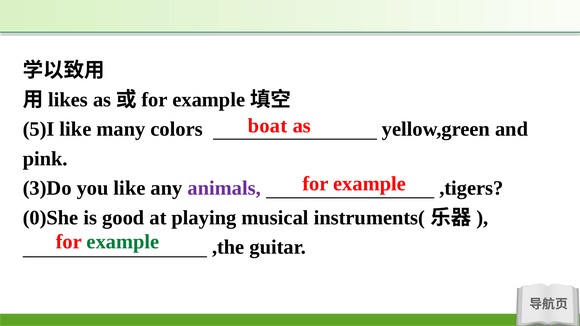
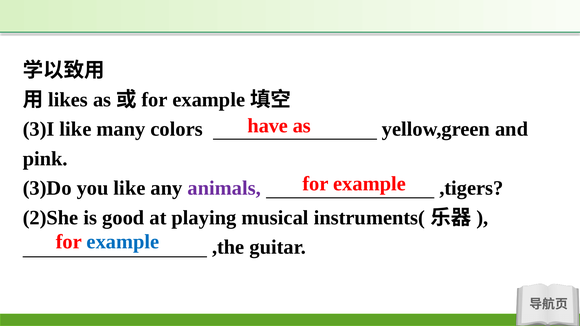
boat: boat -> have (268, 126)
5)I: 5)I -> 3)I (39, 129)
0)She: 0)She -> 2)She (51, 218)
example colour: green -> blue (123, 242)
